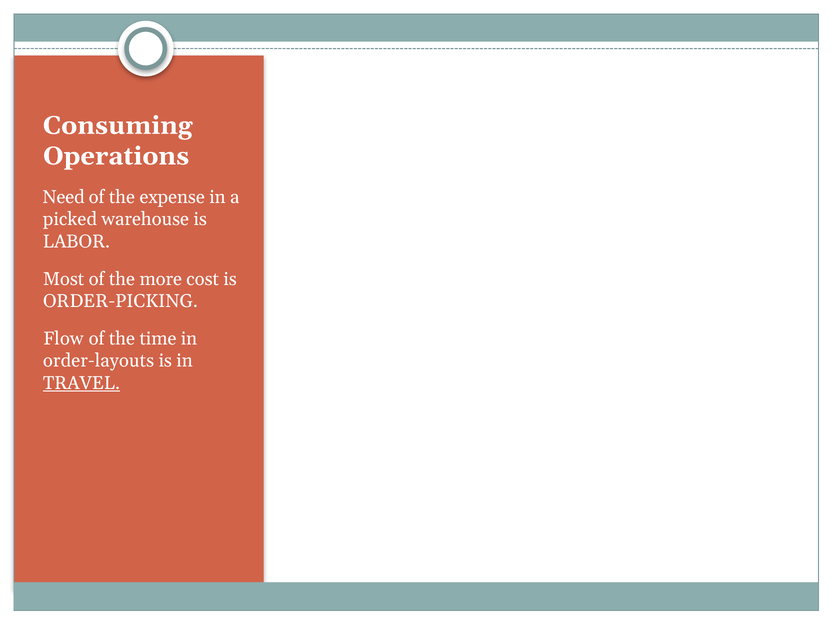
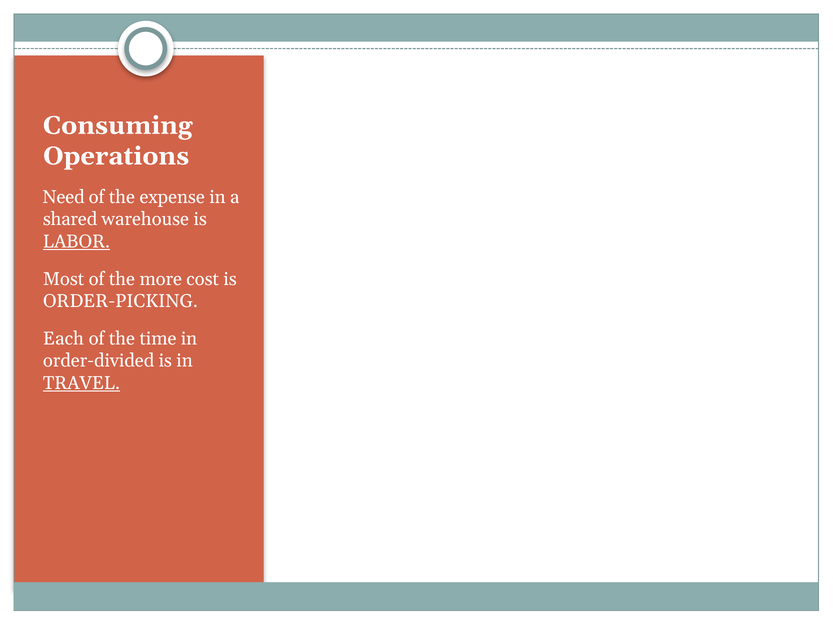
picked: picked -> shared (70, 219)
LABOR underline: none -> present (76, 241)
Flow: Flow -> Each (63, 339)
order-layouts: order-layouts -> order-divided (99, 361)
